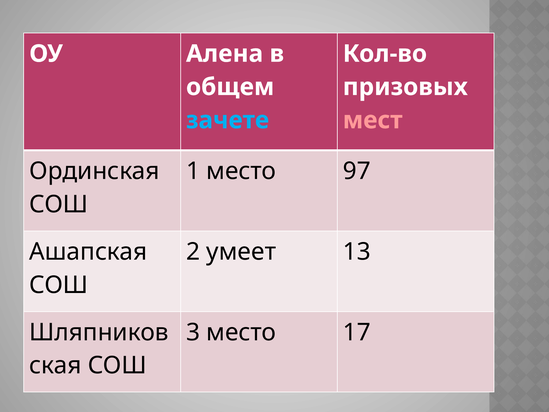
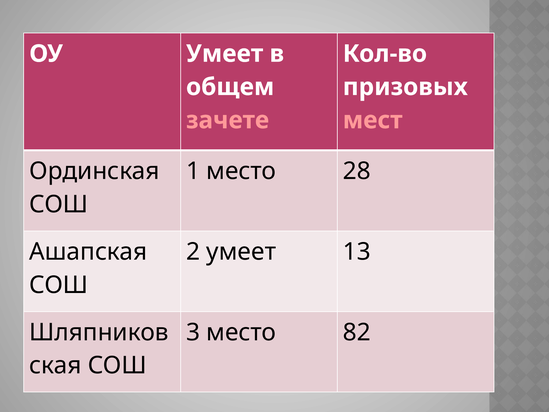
ОУ Алена: Алена -> Умеет (225, 54)
зачете colour: light blue -> pink (228, 120)
97: 97 -> 28 (357, 171)
17: 17 -> 82 (357, 332)
